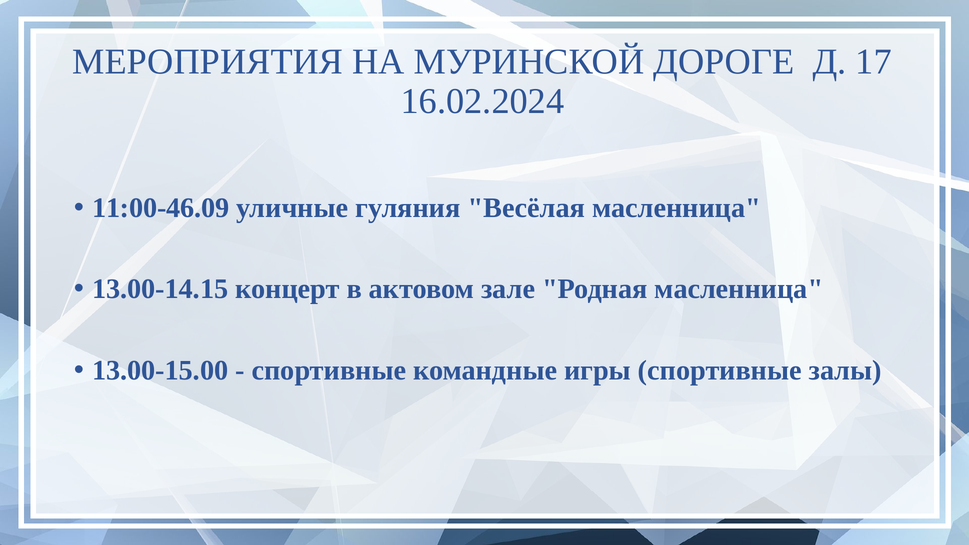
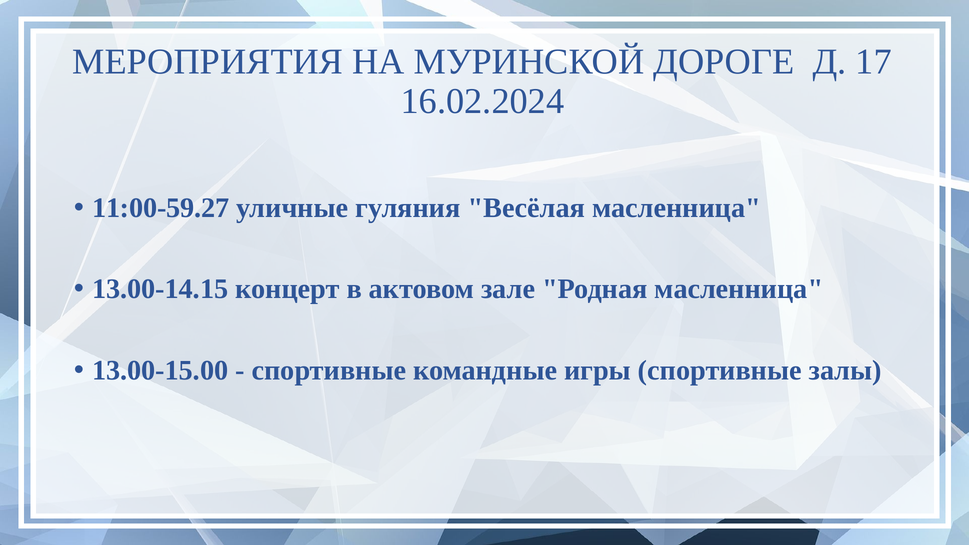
11:00-46.09: 11:00-46.09 -> 11:00-59.27 (161, 208)
